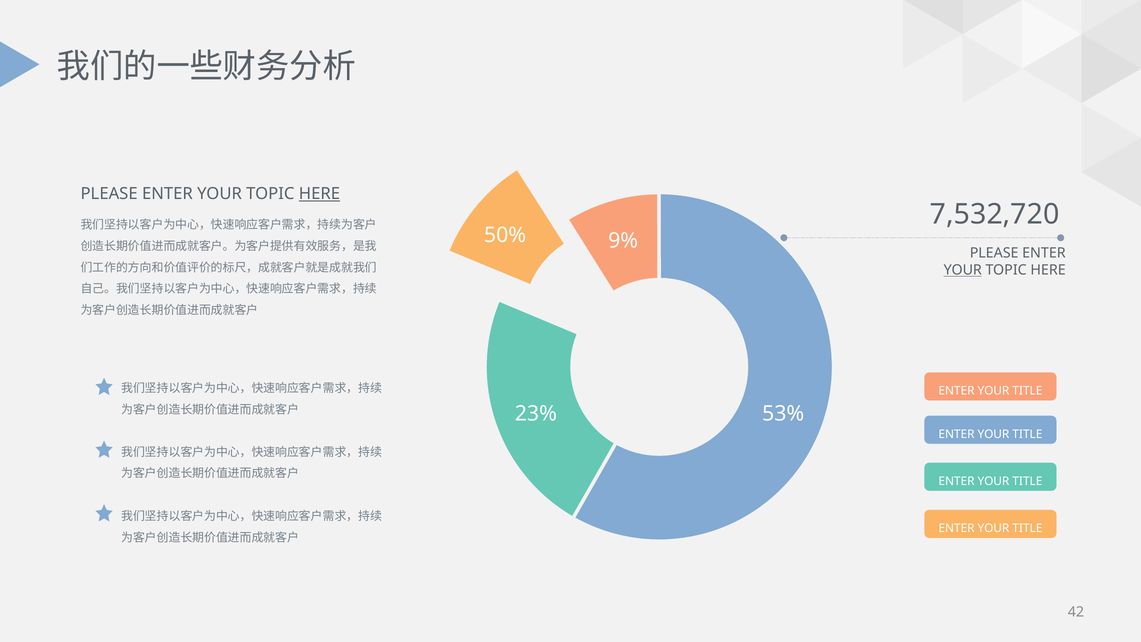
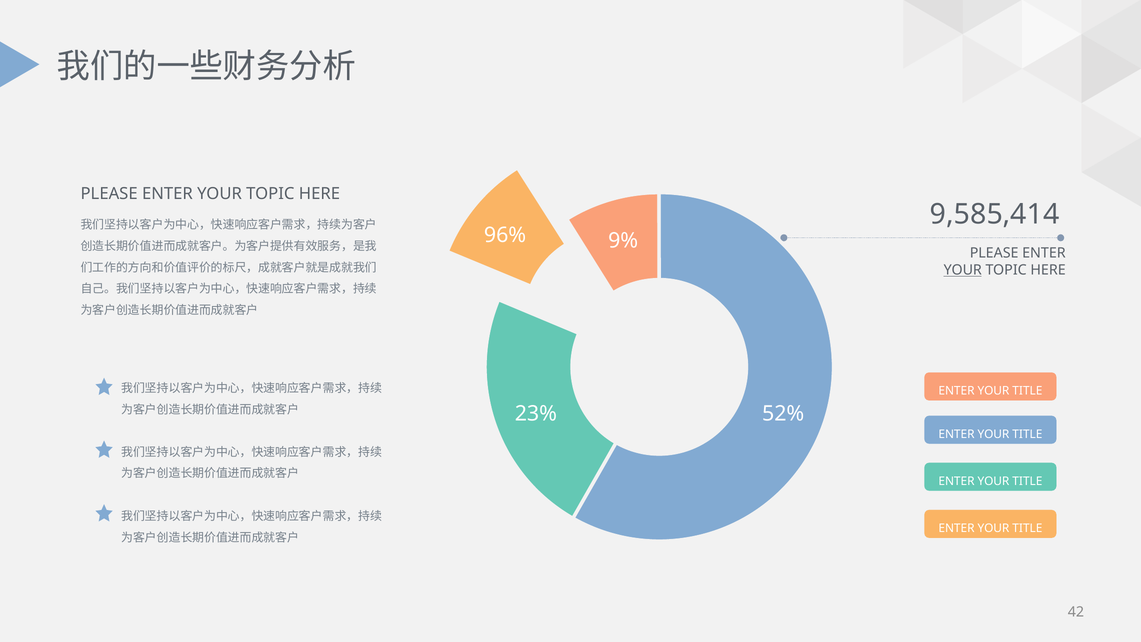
HERE underline: present -> none (319, 194)
7,532,720: 7,532,720 -> 9,585,414 (995, 214)
50%: 50% -> 96% (505, 235)
53%: 53% -> 52% (783, 414)
